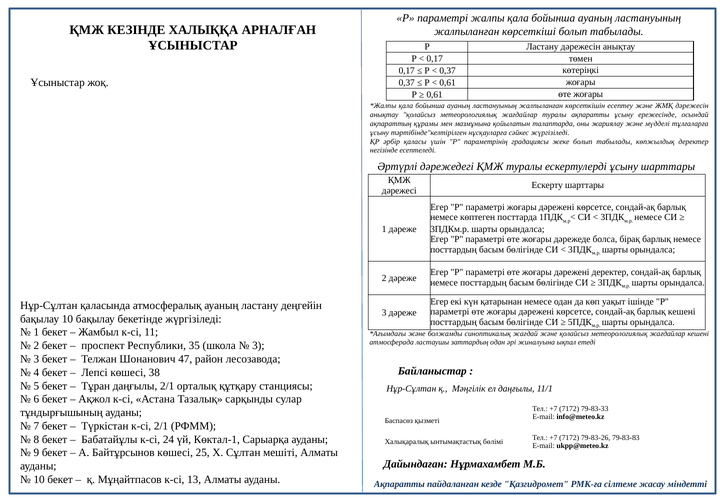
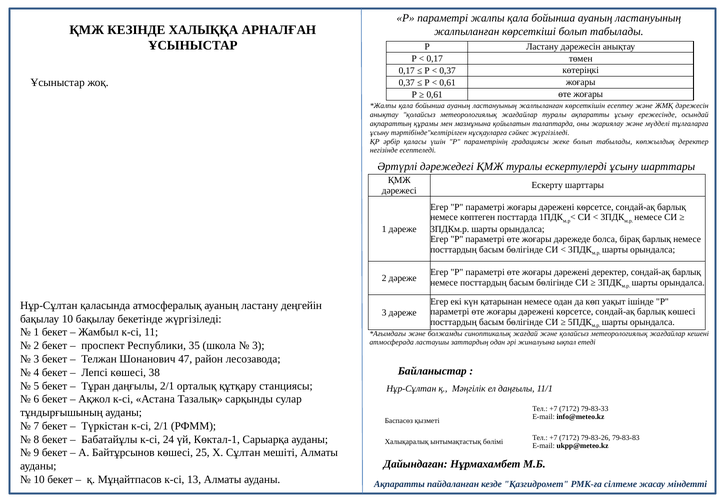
барлық кешені: кешені -> көшесі (682, 312)
